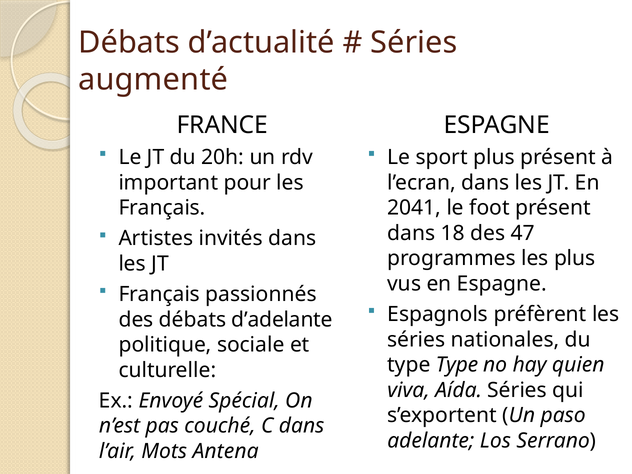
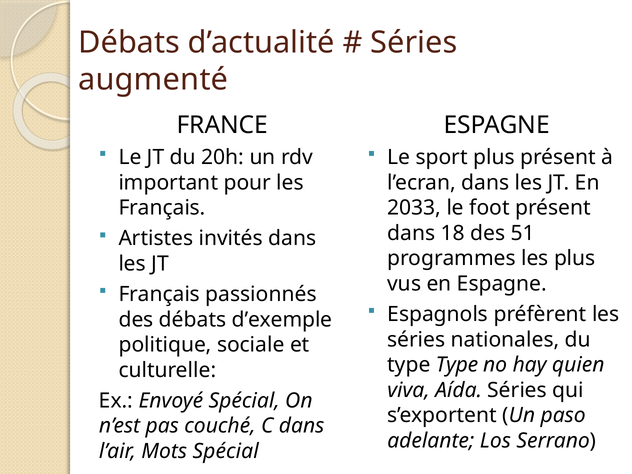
2041: 2041 -> 2033 (414, 208)
47: 47 -> 51 (523, 233)
d’adelante: d’adelante -> d’exemple (282, 320)
Mots Antena: Antena -> Spécial (226, 451)
